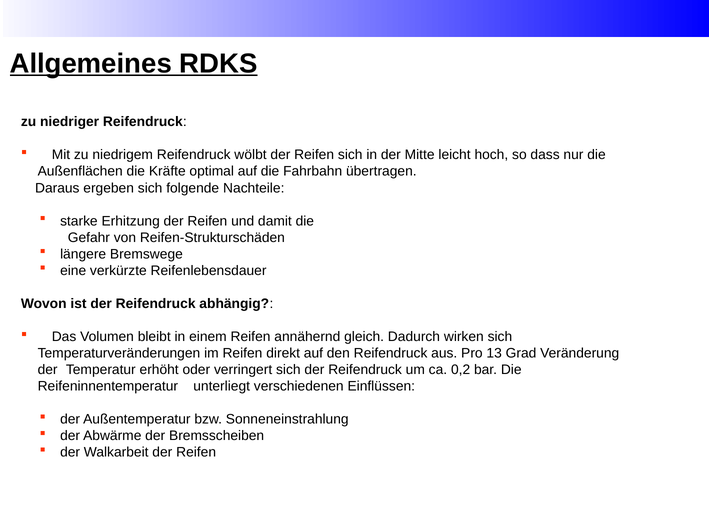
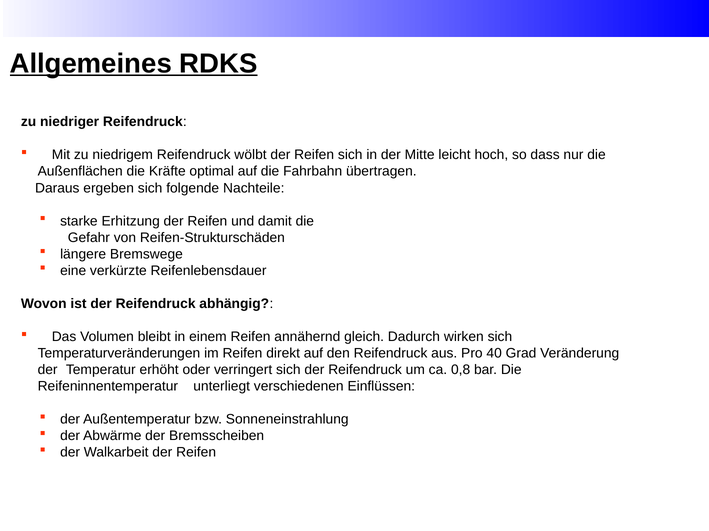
13: 13 -> 40 (494, 354)
0,2: 0,2 -> 0,8 (461, 370)
